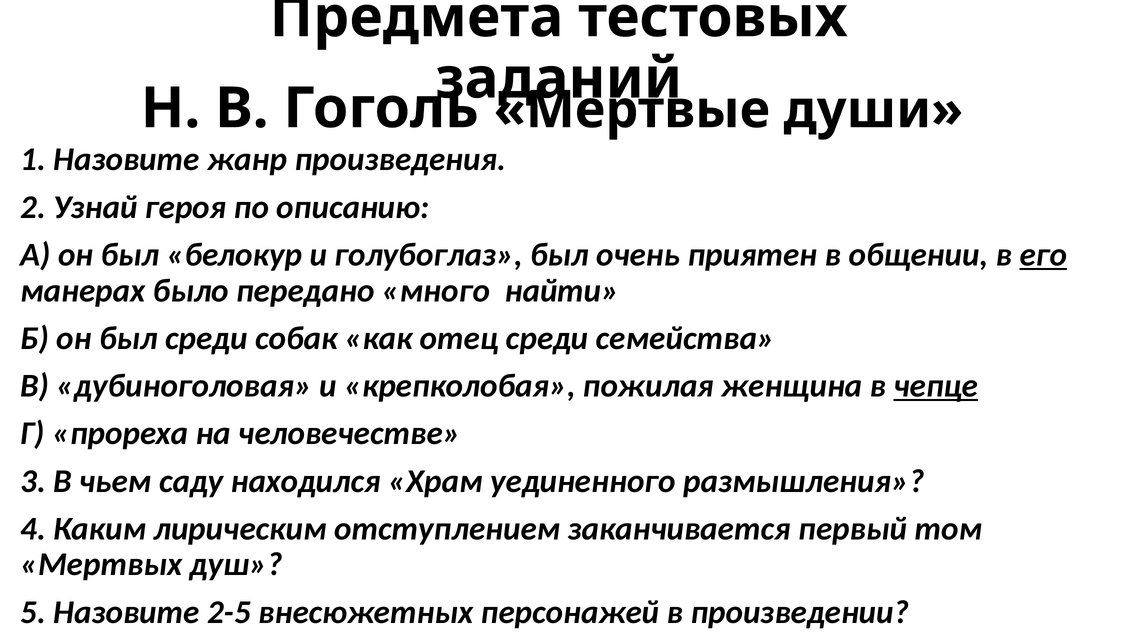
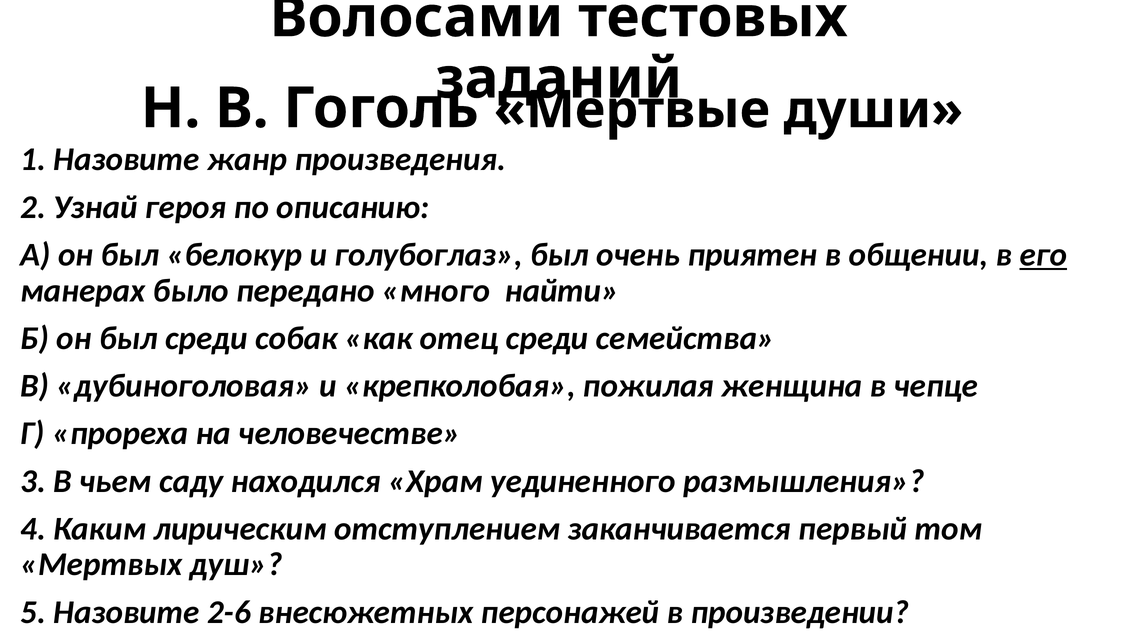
Предмета: Предмета -> Волосами (417, 17)
чепце underline: present -> none (936, 386)
2-5: 2-5 -> 2-6 (229, 612)
